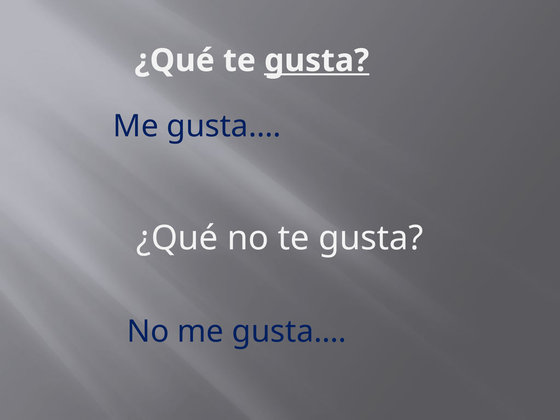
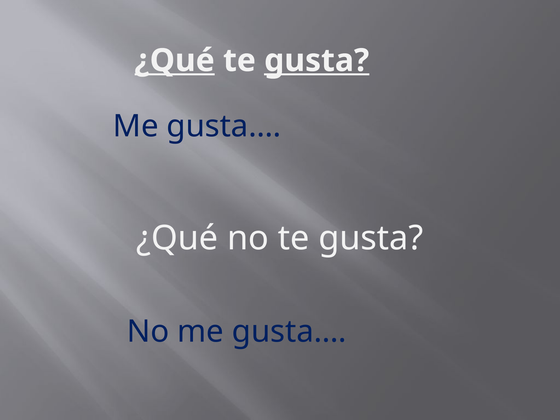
¿Qué underline: none -> present (175, 61)
